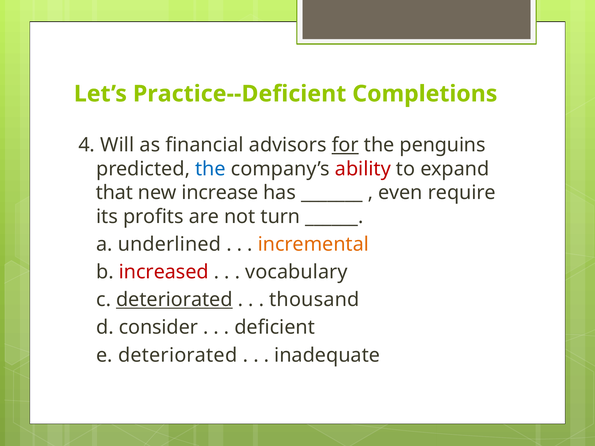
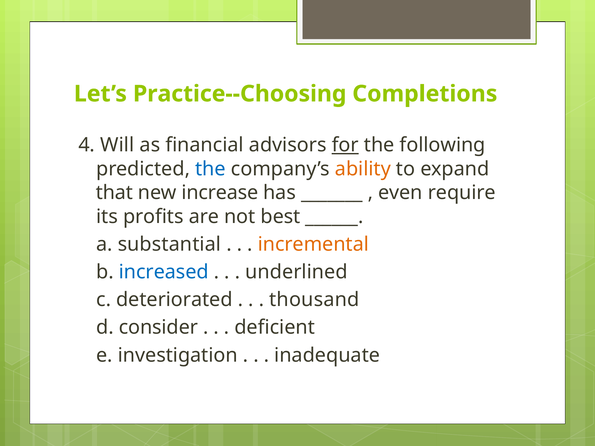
Practice--Deficient: Practice--Deficient -> Practice--Choosing (240, 94)
penguins: penguins -> following (443, 145)
ability colour: red -> orange (363, 169)
turn: turn -> best (280, 217)
underlined: underlined -> substantial (169, 244)
increased colour: red -> blue (164, 272)
vocabulary: vocabulary -> underlined (296, 272)
deteriorated underline: present -> none (174, 300)
e deteriorated: deteriorated -> investigation (178, 355)
